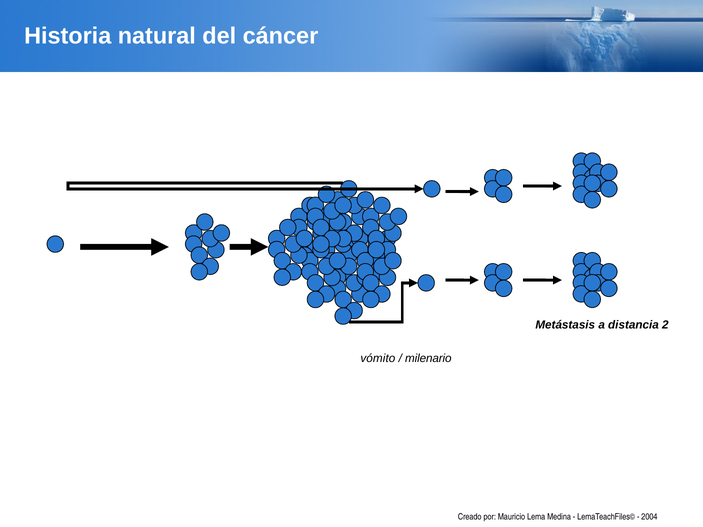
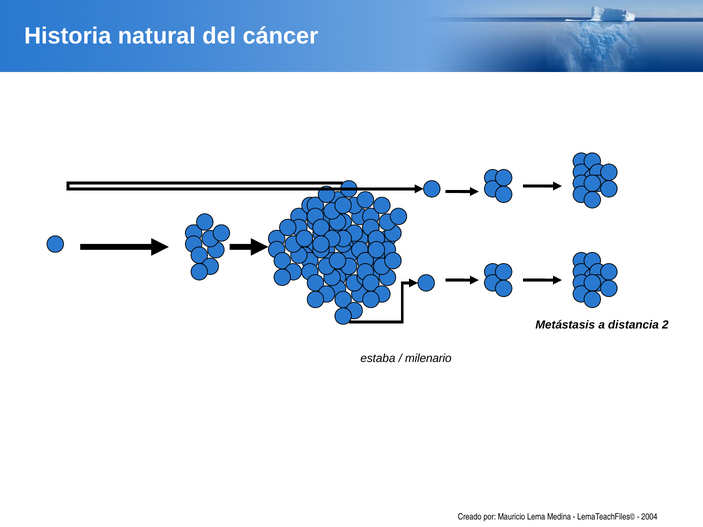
vómito: vómito -> estaba (378, 359)
